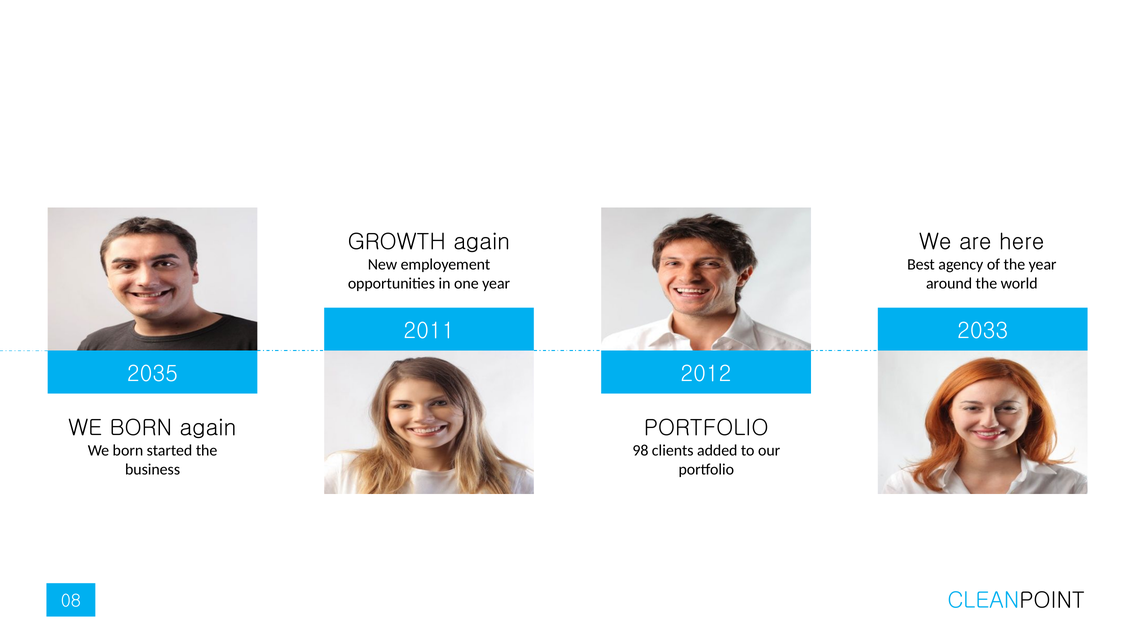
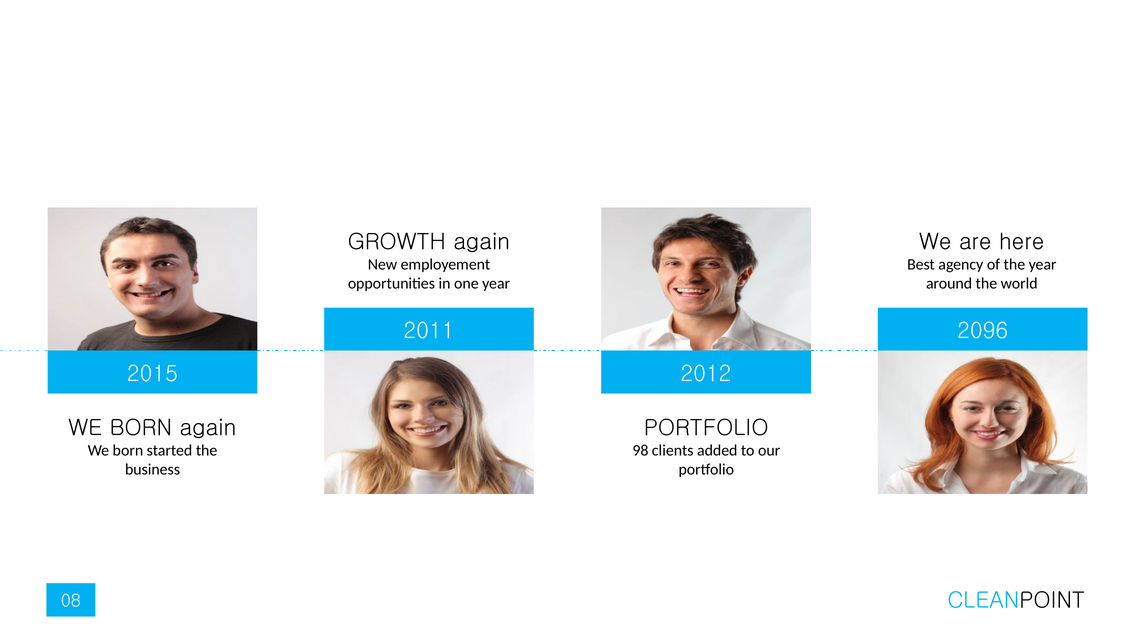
2033: 2033 -> 2096 (983, 330)
2035: 2035 -> 2015 (152, 373)
